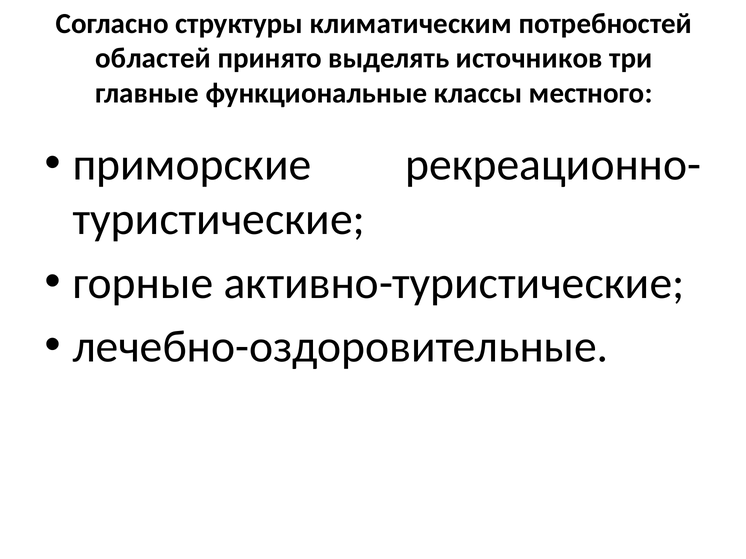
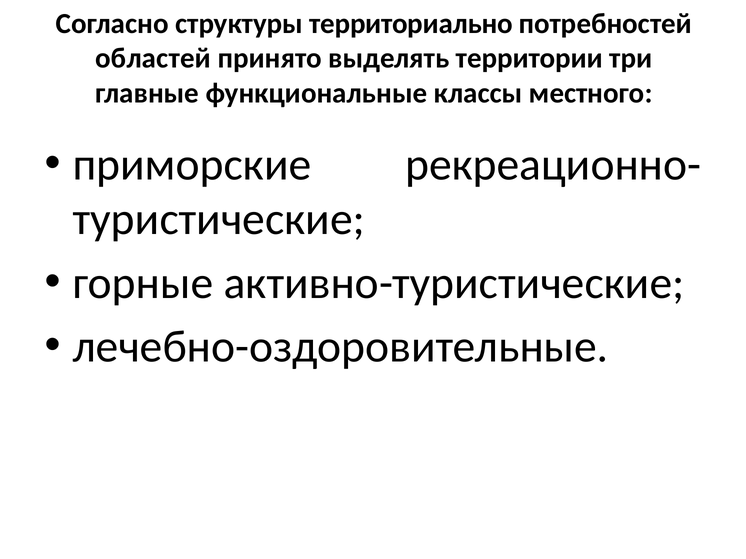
климатическим: климатическим -> территориально (411, 24)
источников: источников -> территории (529, 58)
